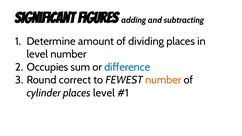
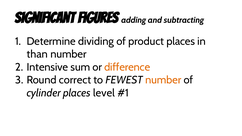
amount: amount -> dividing (96, 41)
dividing: dividing -> product (146, 41)
level: level -> than (37, 54)
Occupies: Occupies -> Intensive (47, 67)
difference colour: blue -> orange (127, 67)
